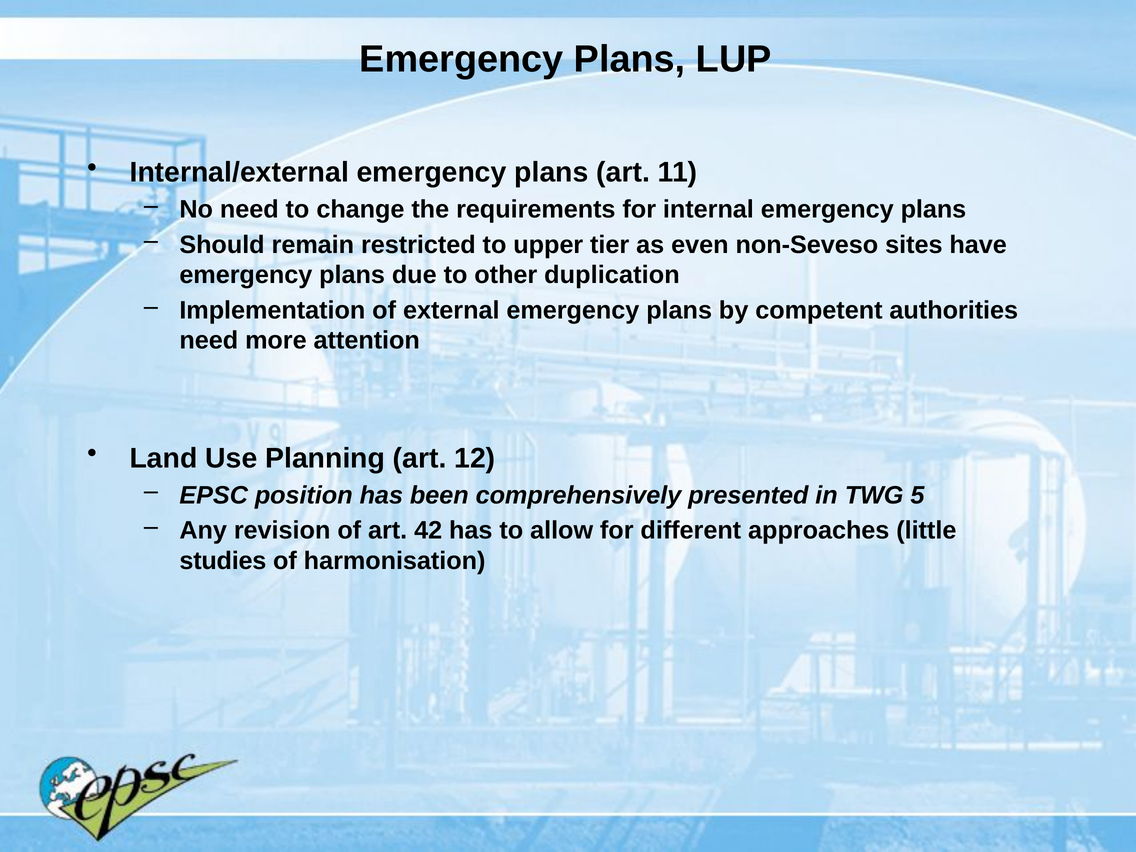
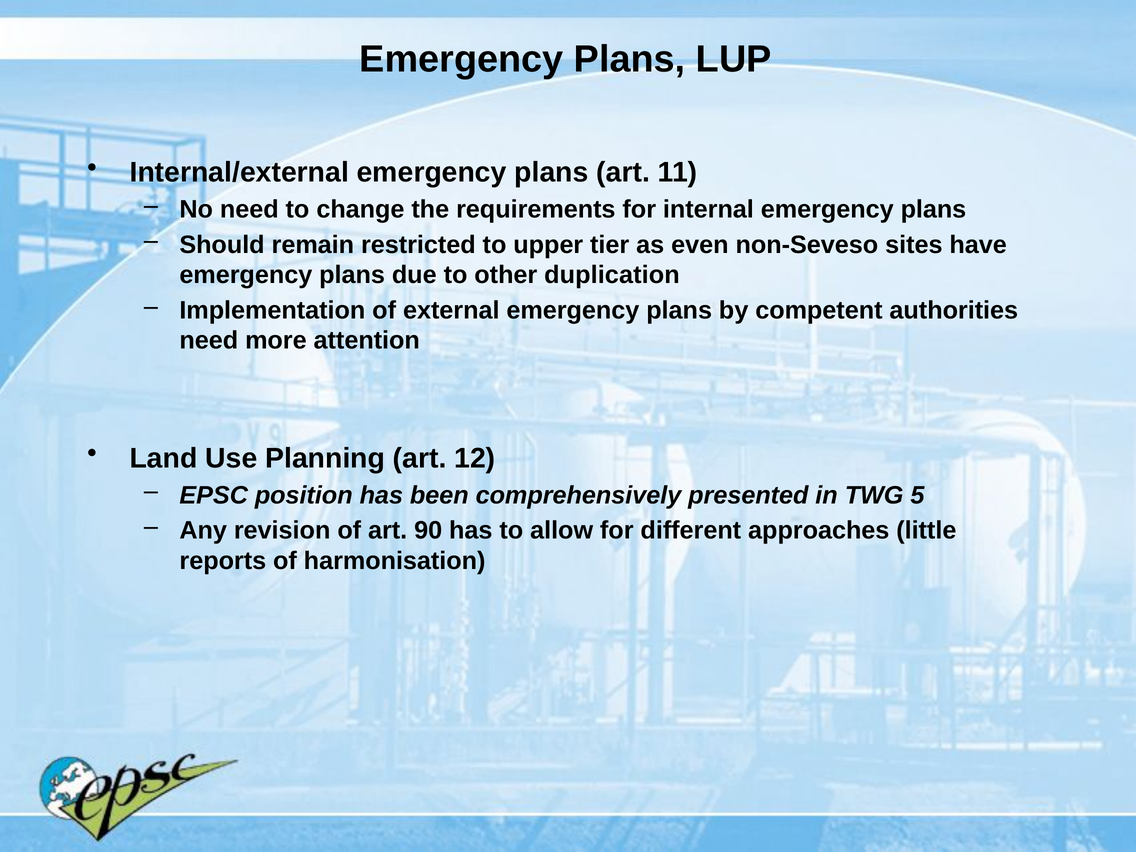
42: 42 -> 90 (428, 531)
studies: studies -> reports (223, 561)
